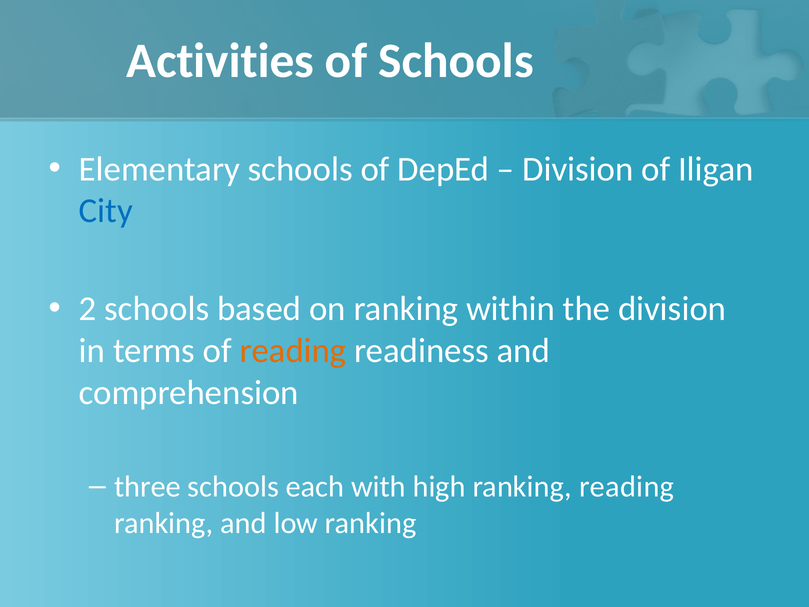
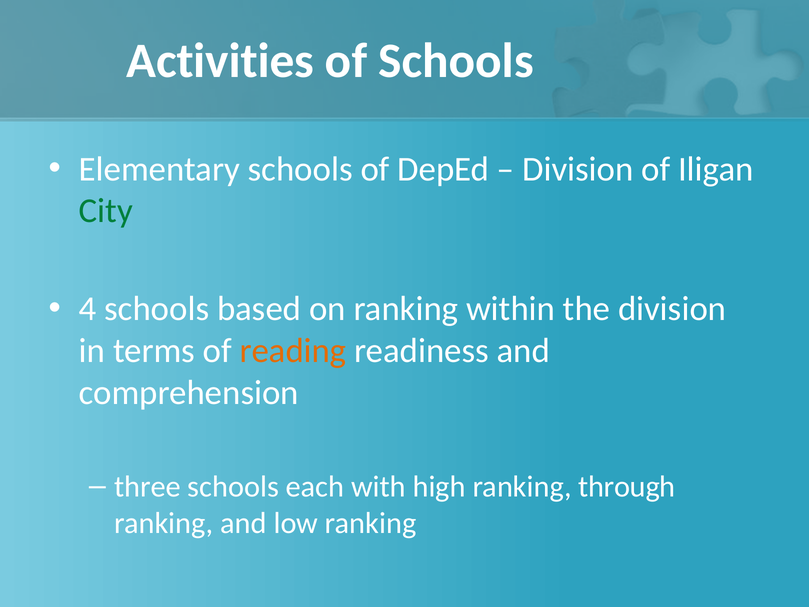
City colour: blue -> green (106, 211)
2: 2 -> 4 (88, 309)
ranking reading: reading -> through (627, 487)
